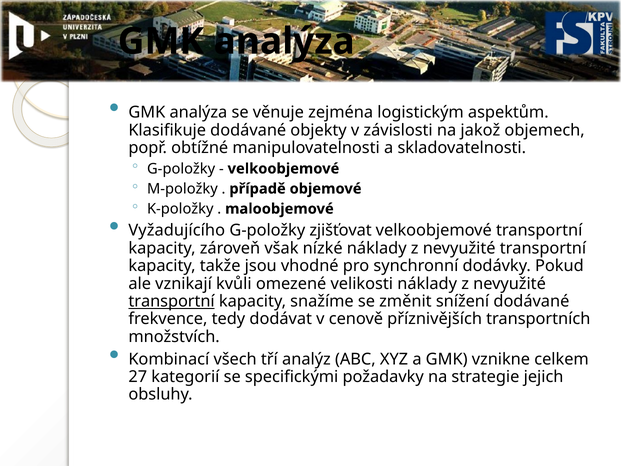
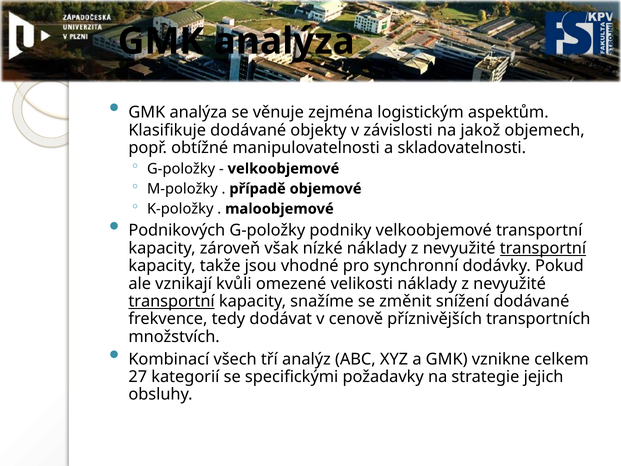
Vyžadujícího: Vyžadujícího -> Podnikových (177, 230)
zjišťovat: zjišťovat -> podniky (340, 230)
transportní underline: none -> present (543, 248)
